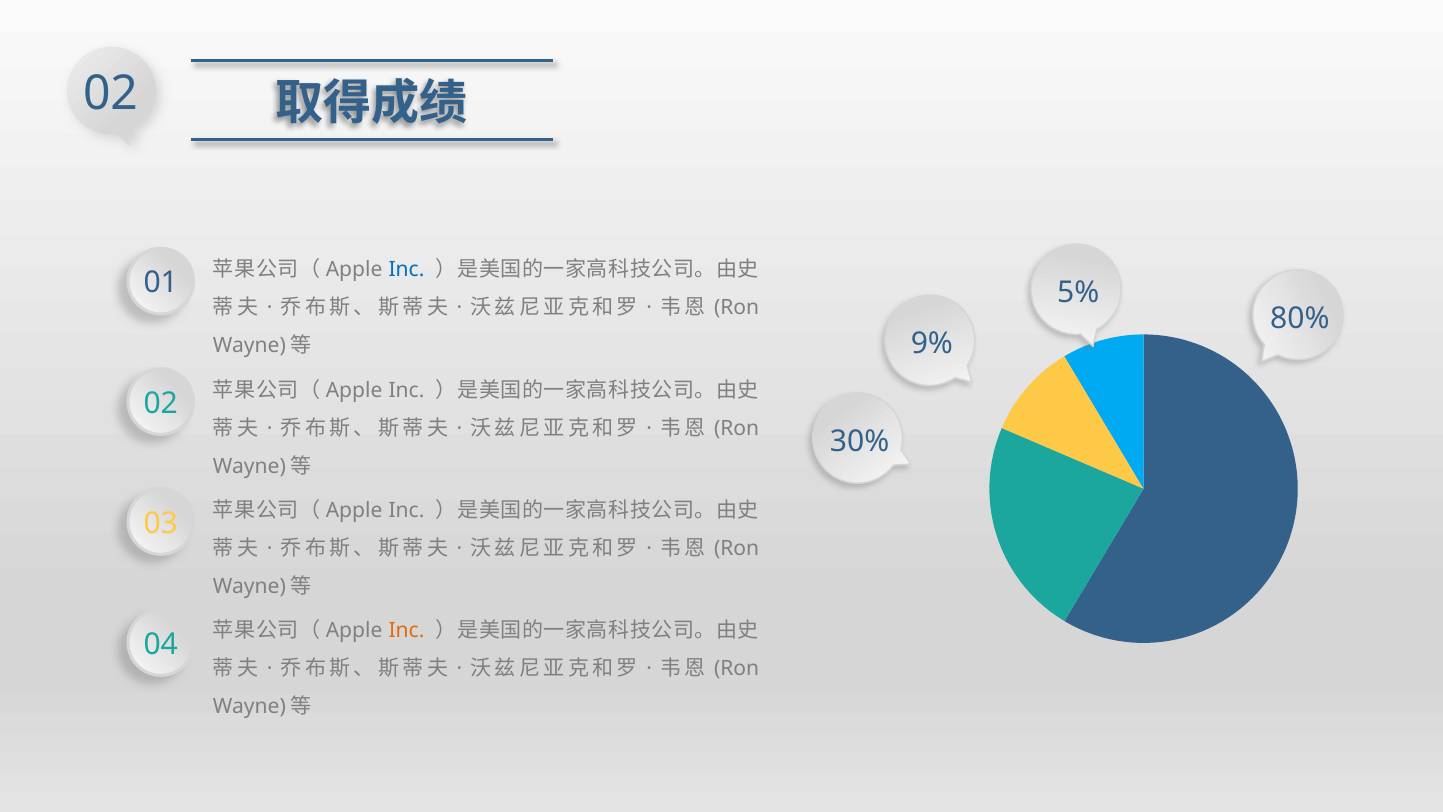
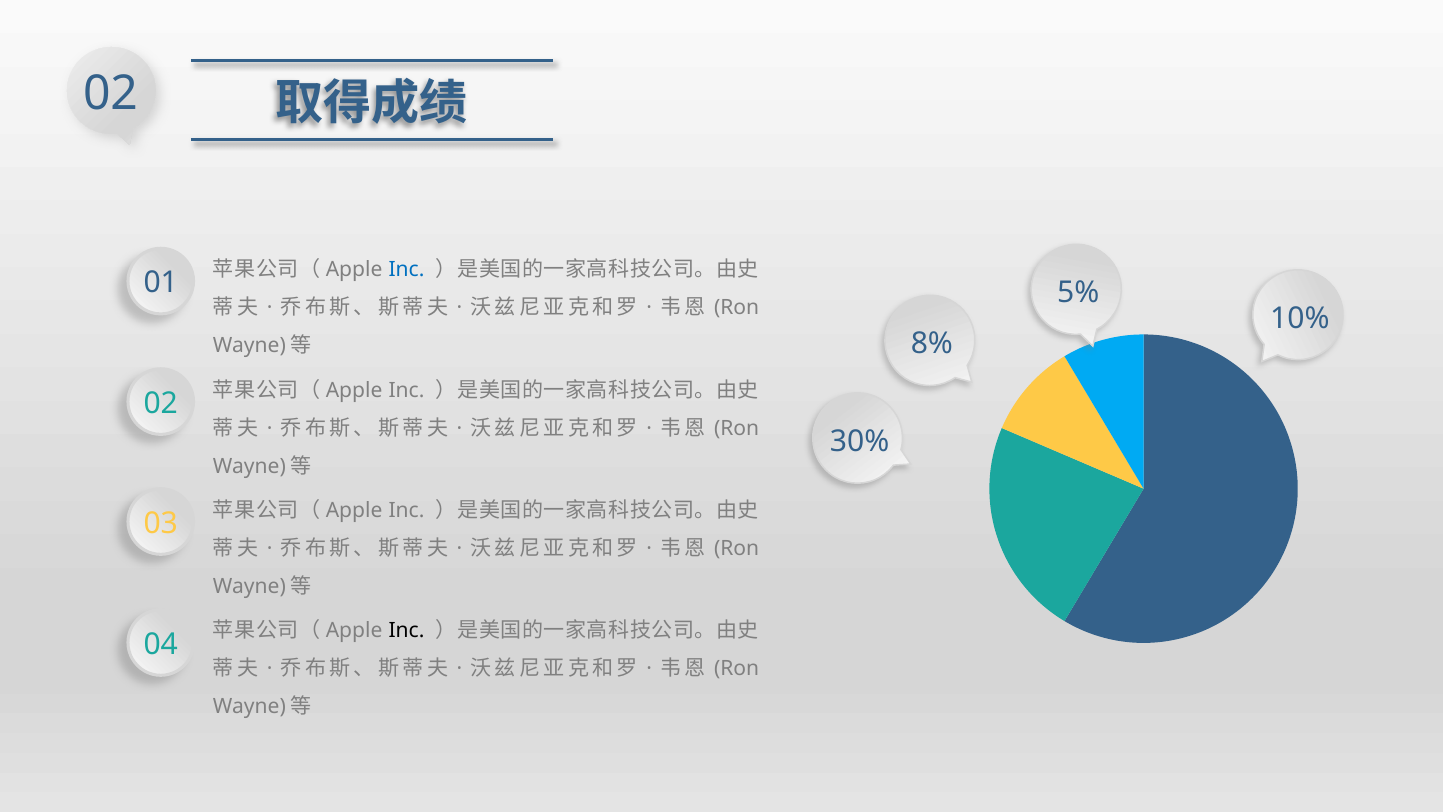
80%: 80% -> 10% (1300, 318)
9%: 9% -> 8% (932, 344)
Inc colour: orange -> black (406, 631)
